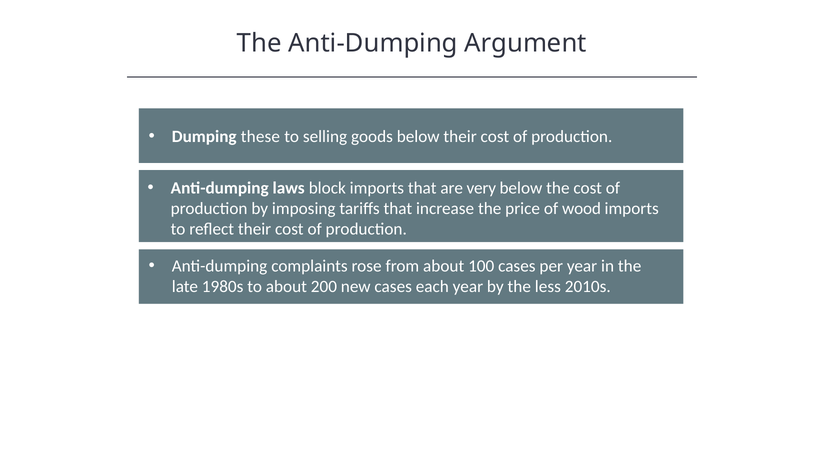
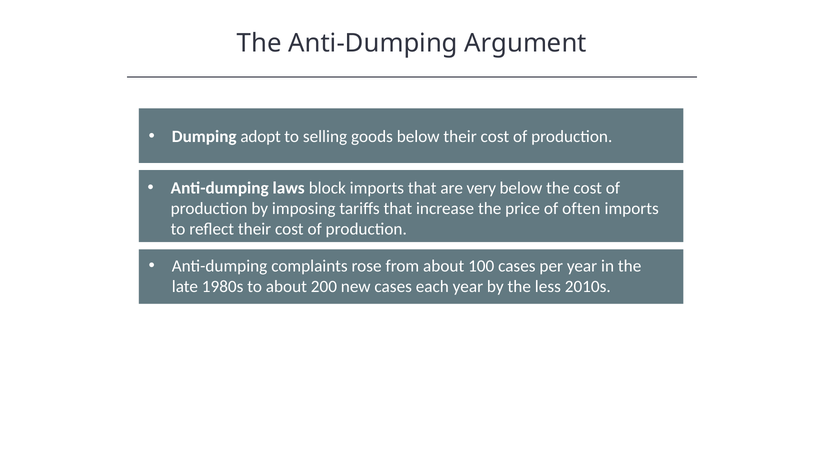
these: these -> adopt (261, 137)
wood: wood -> often (581, 208)
